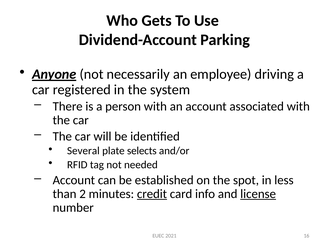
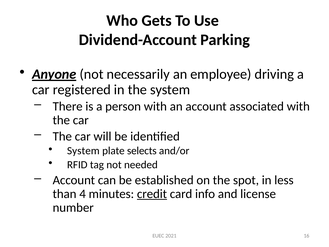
Several: Several -> System (83, 151)
2: 2 -> 4 (83, 194)
license underline: present -> none (258, 194)
